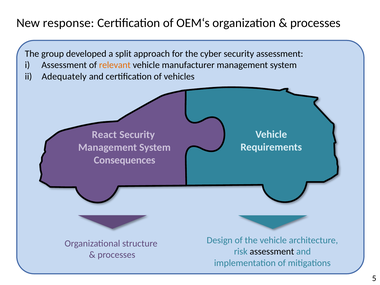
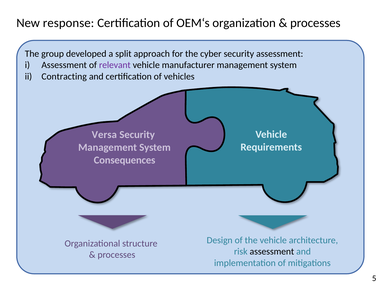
relevant colour: orange -> purple (115, 65)
Adequately: Adequately -> Contracting (64, 76)
React: React -> Versa (104, 135)
